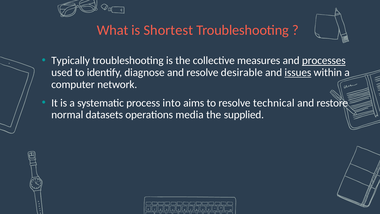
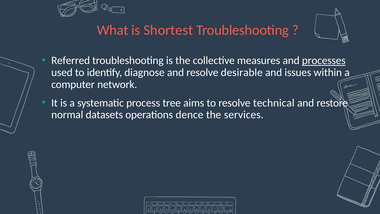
Typically: Typically -> Referred (71, 60)
issues underline: present -> none (298, 72)
into: into -> tree (172, 103)
media: media -> dence (189, 115)
supplied: supplied -> services (244, 115)
